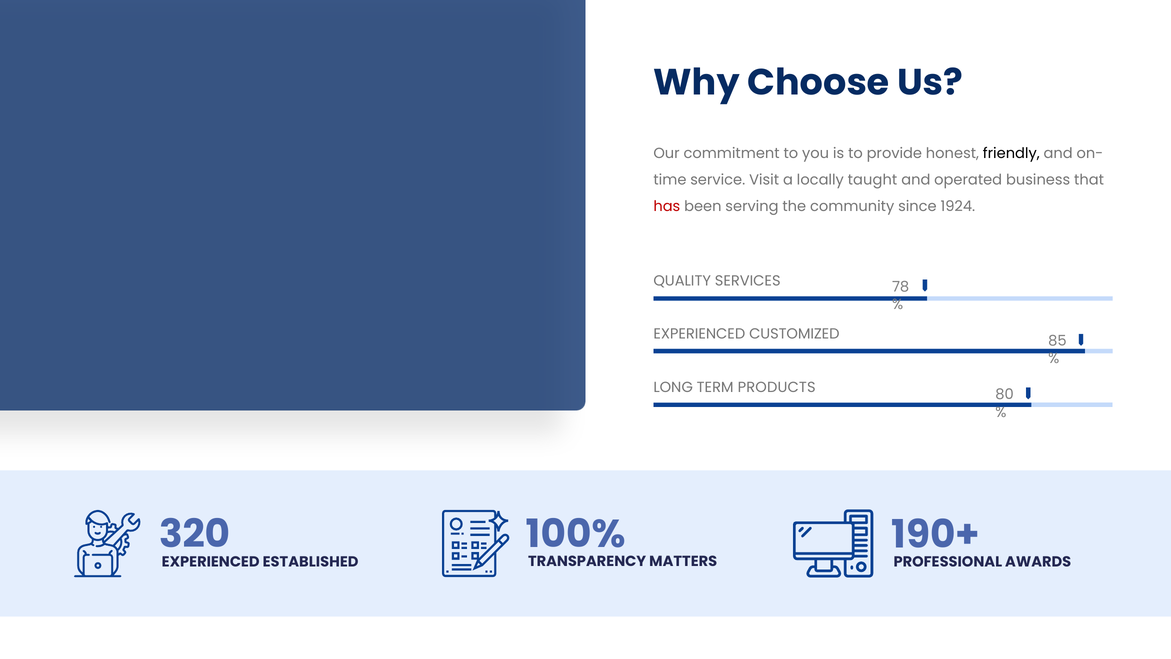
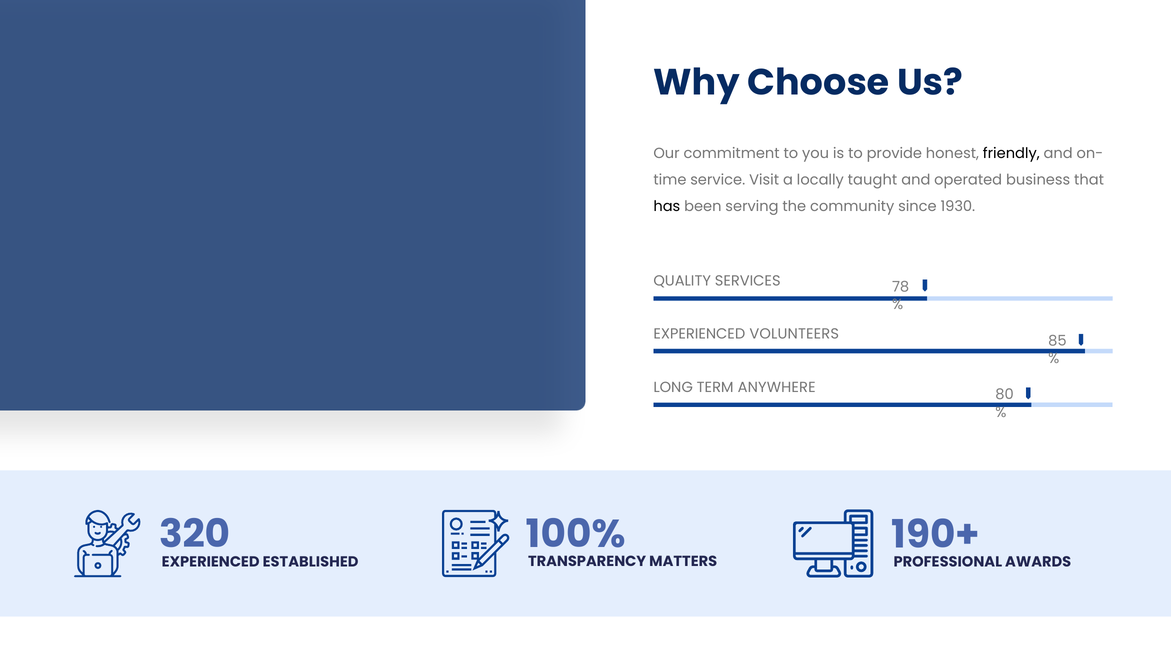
has colour: red -> black (667, 206)
1924: 1924 -> 1930 (958, 206)
CUSTOMIZED: CUSTOMIZED -> VOLUNTEERS (794, 334)
PRODUCTS: PRODUCTS -> ANYWHERE (777, 387)
